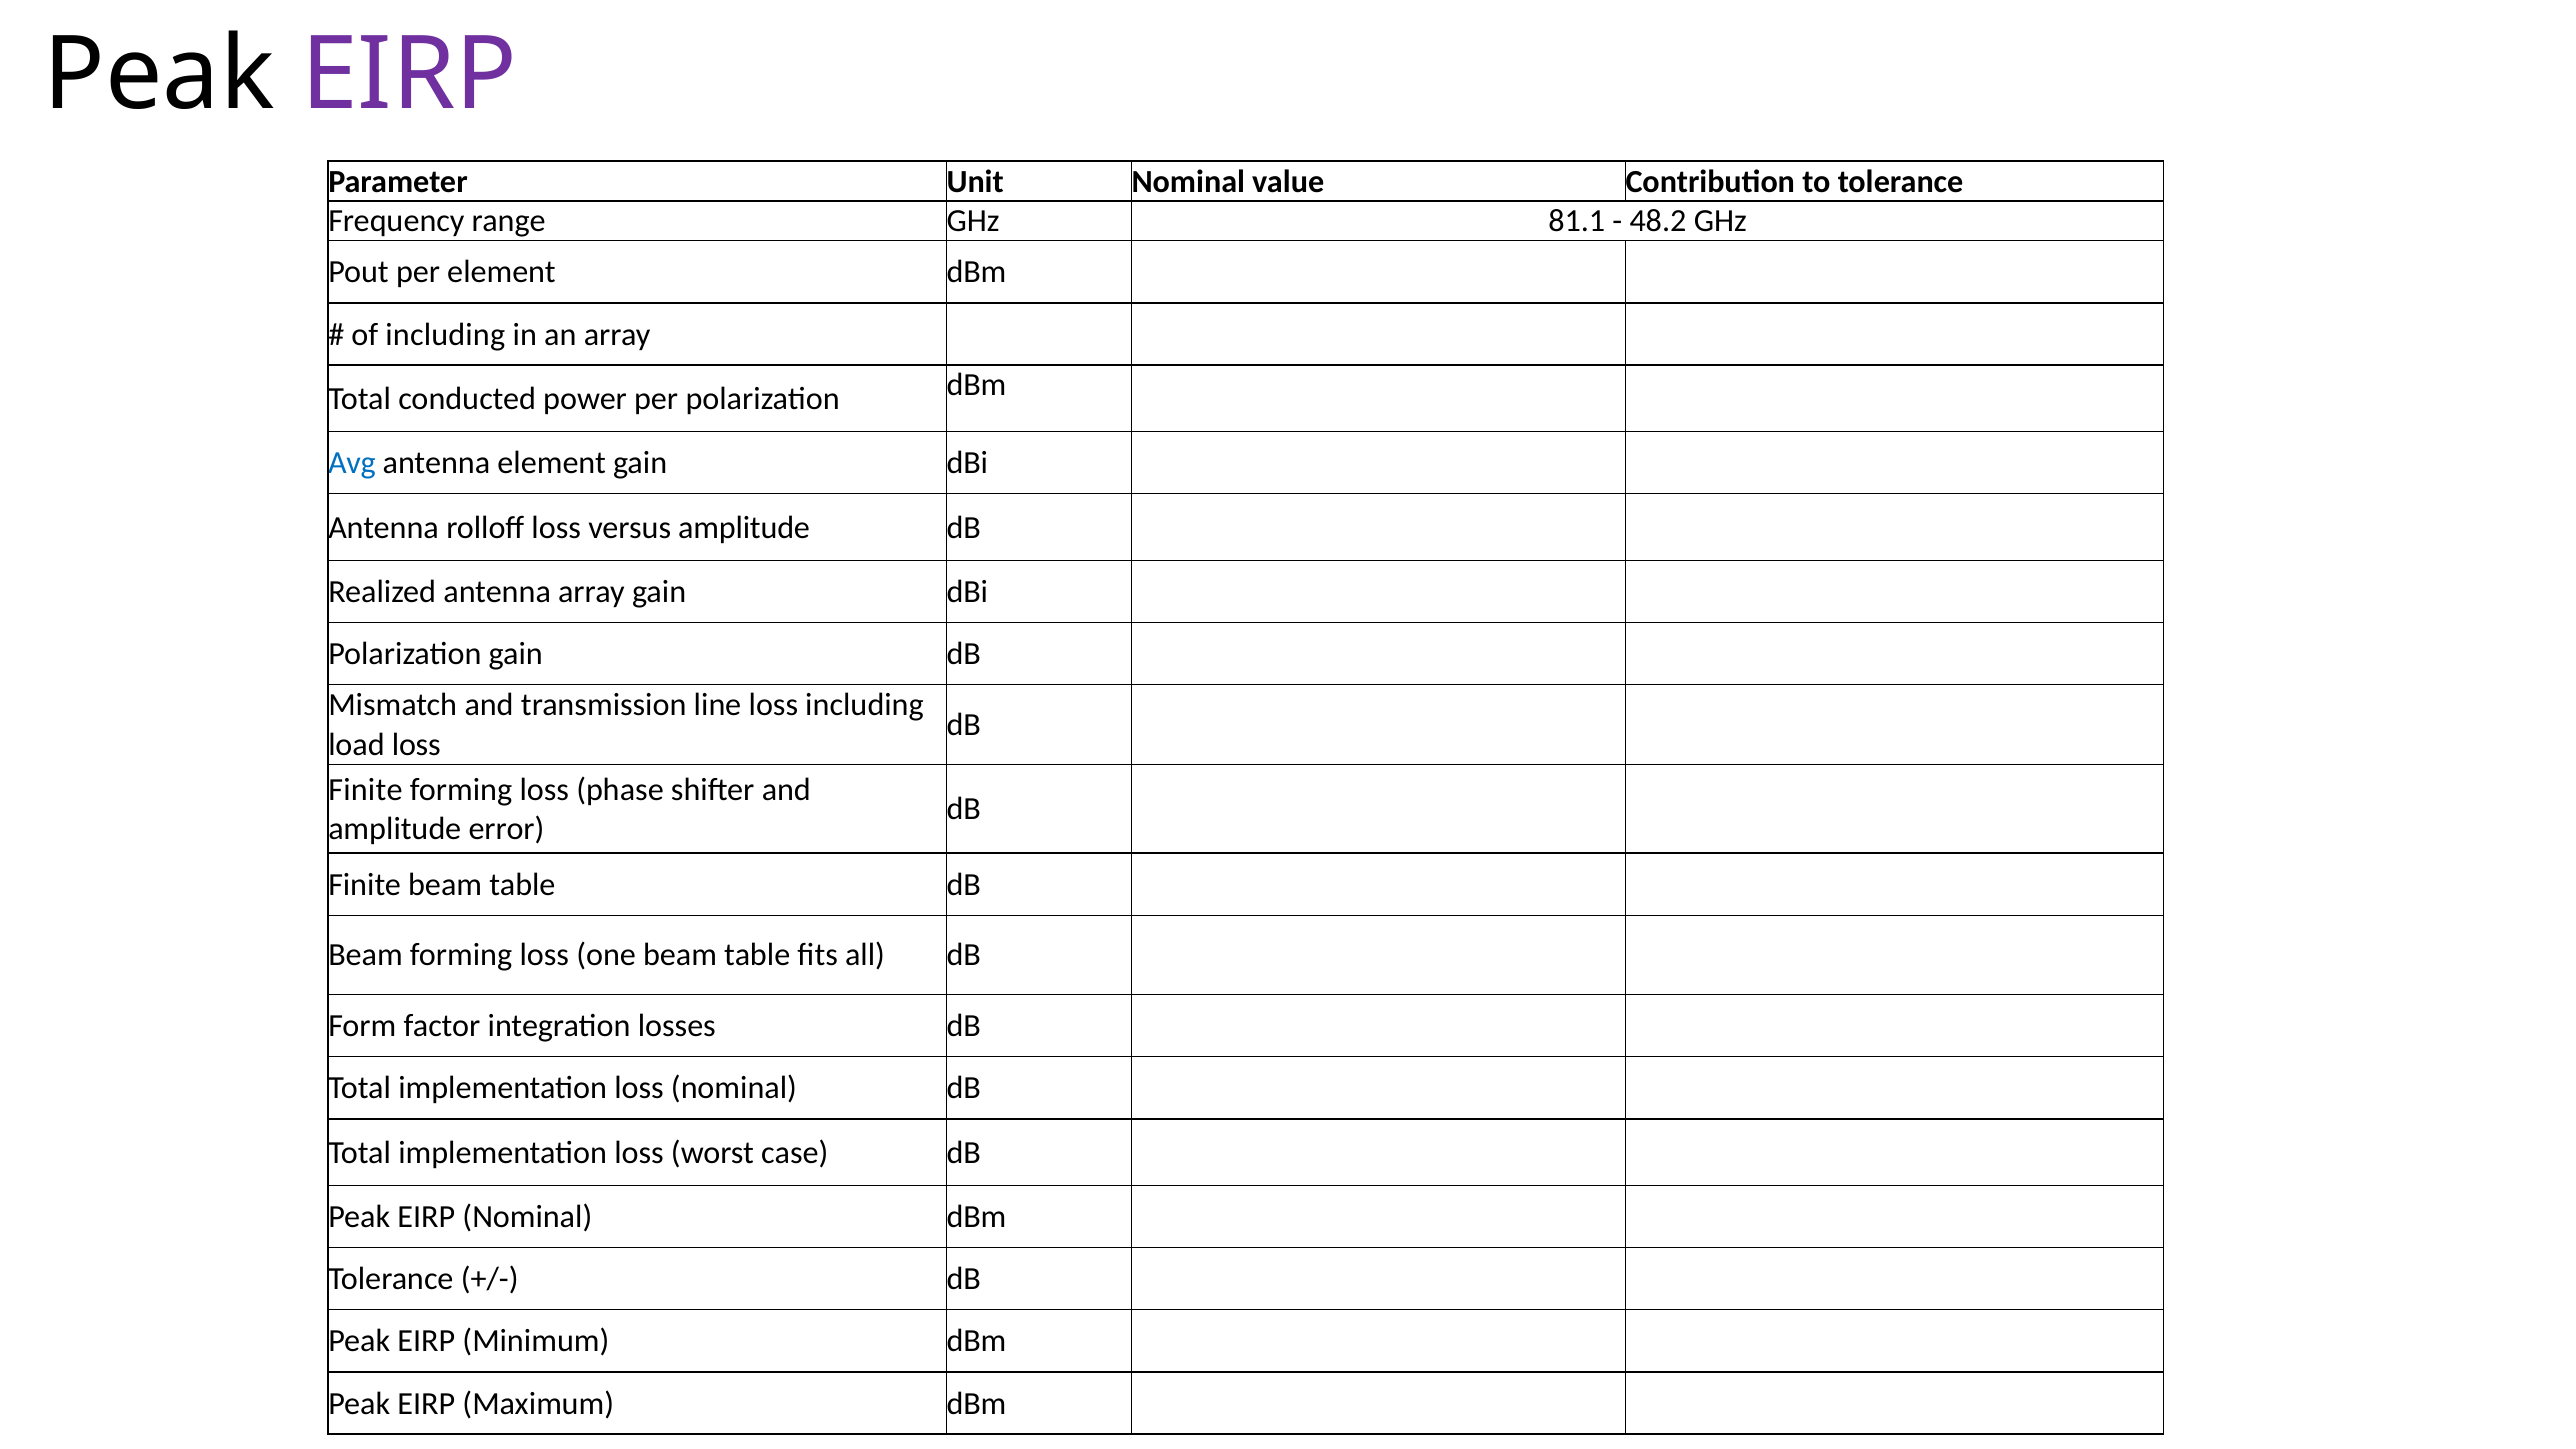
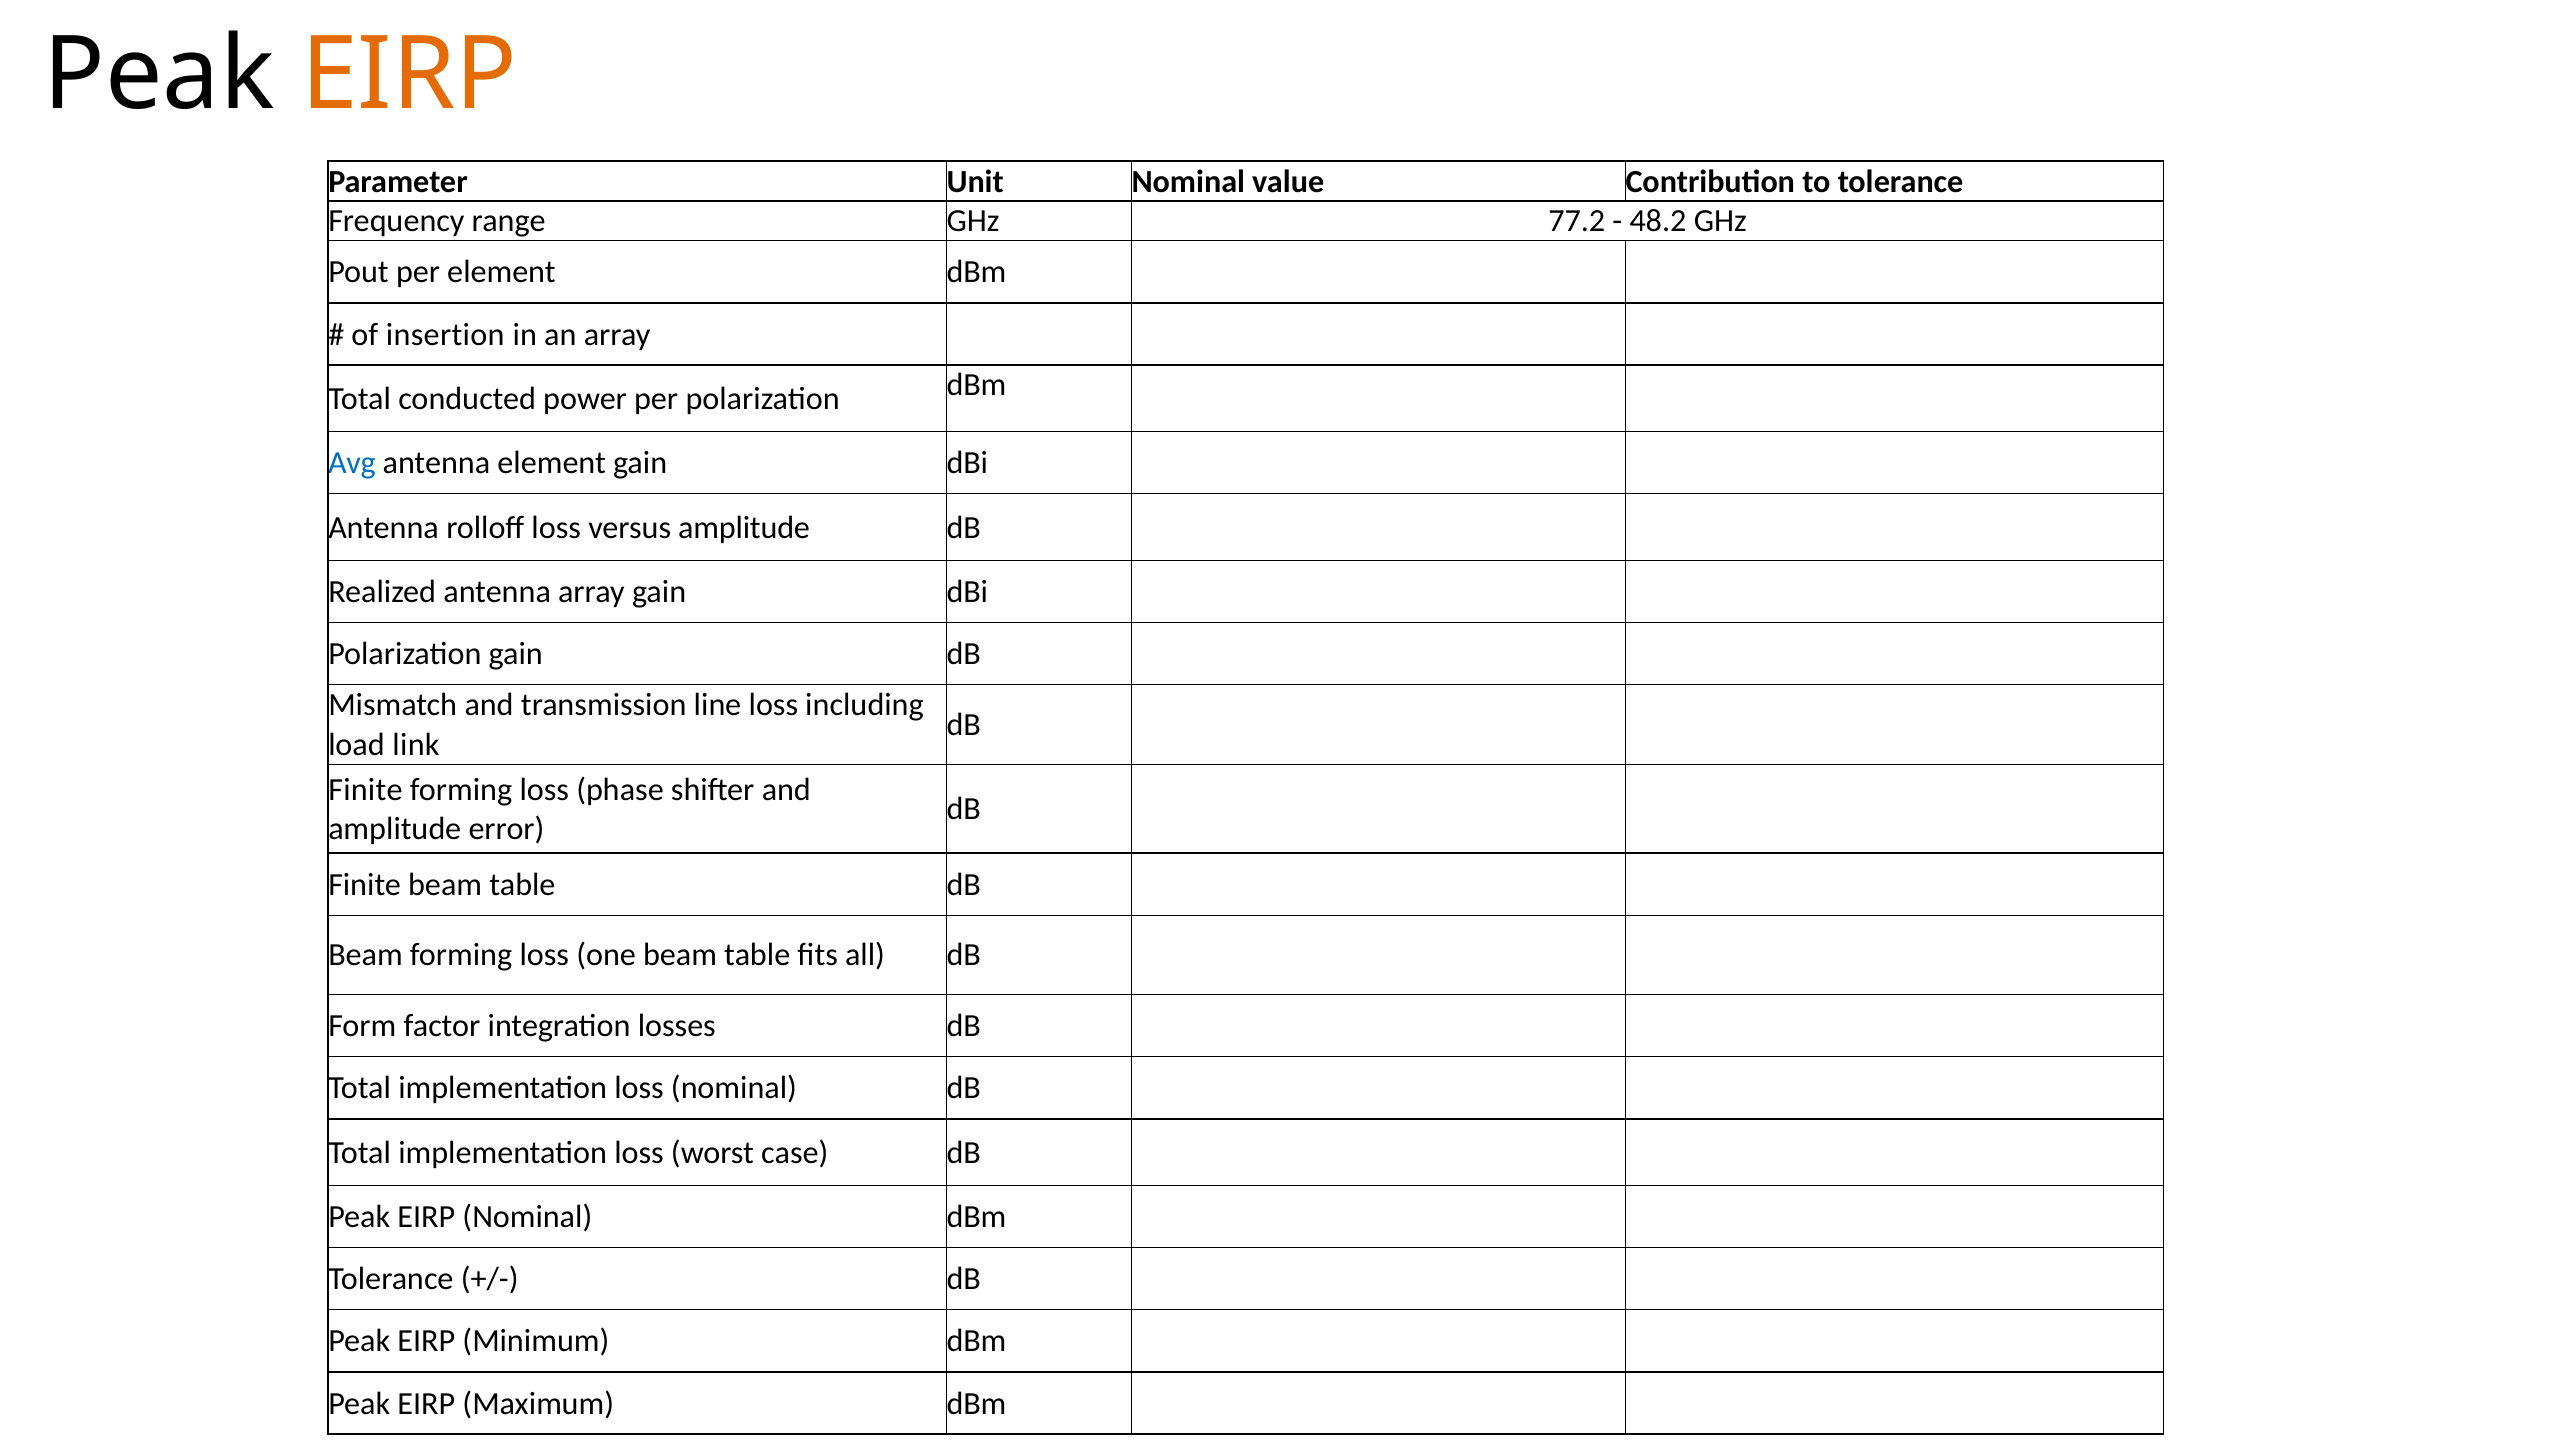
EIRP colour: purple -> orange (409, 74)
81.1: 81.1 -> 77.2 (1577, 221)
of including: including -> insertion (445, 334)
load loss: loss -> link (416, 744)
